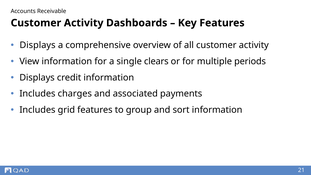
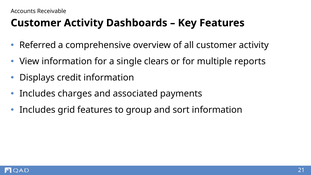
Displays: Displays -> Referred (38, 45)
periods: periods -> reports (250, 61)
